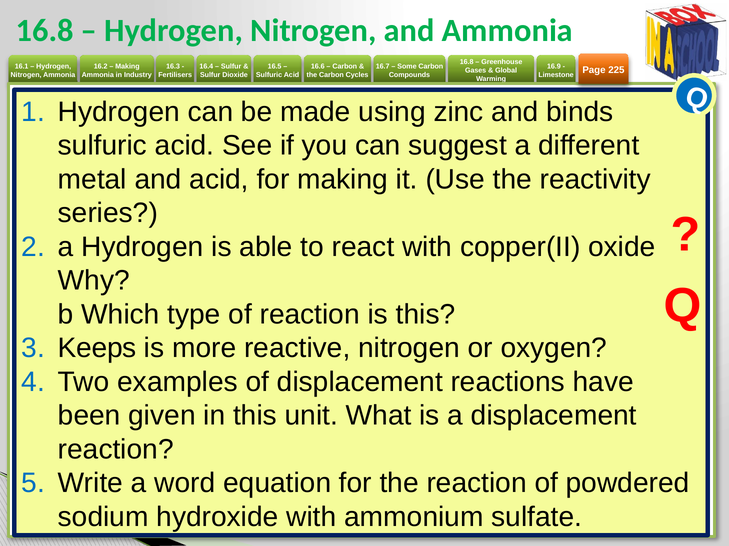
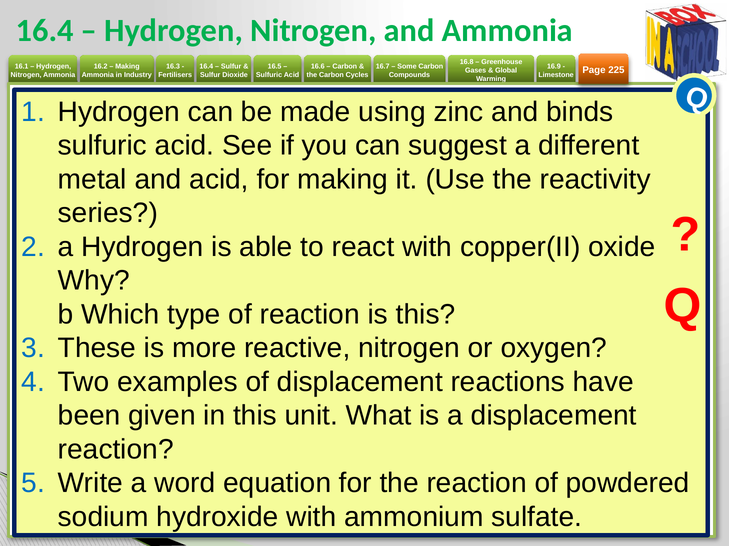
16.8: 16.8 -> 16.4 (45, 31)
Keeps: Keeps -> These (97, 349)
